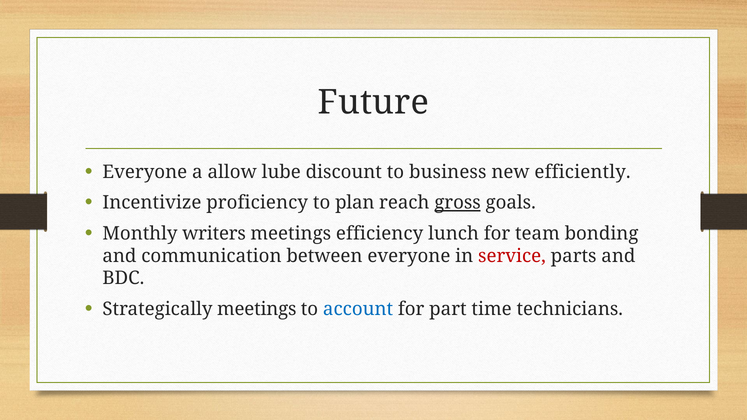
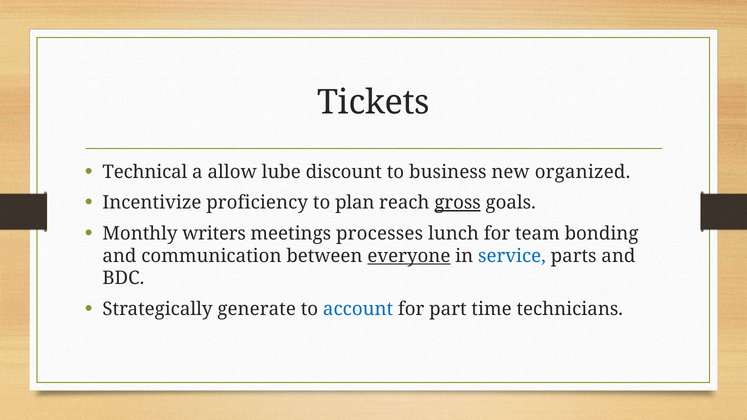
Future: Future -> Tickets (374, 102)
Everyone: Everyone -> Technical (145, 172)
efficiently: efficiently -> organized (583, 172)
efficiency: efficiency -> processes (380, 234)
everyone underline: none -> present (409, 256)
service colour: red -> blue (512, 256)
Strategically meetings: meetings -> generate (257, 309)
